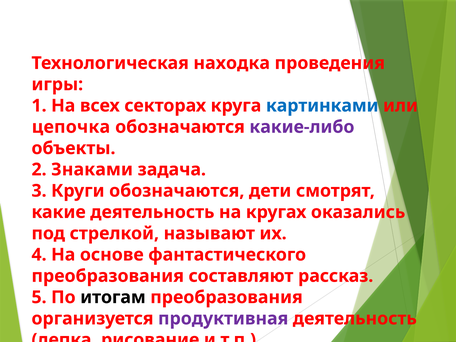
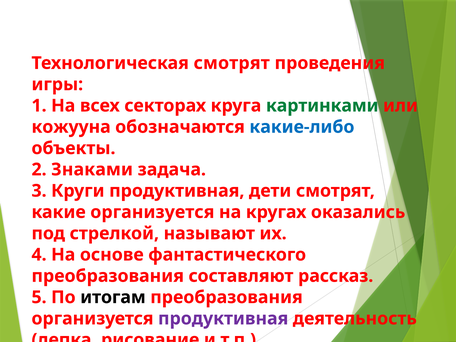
Технологическая находка: находка -> смотрят (232, 63)
картинками colour: blue -> green (322, 106)
цепочка: цепочка -> кожууна (71, 127)
какие-либо colour: purple -> blue (302, 127)
Круги обозначаются: обозначаются -> продуктивная (177, 191)
какие деятельность: деятельность -> организуется (152, 212)
